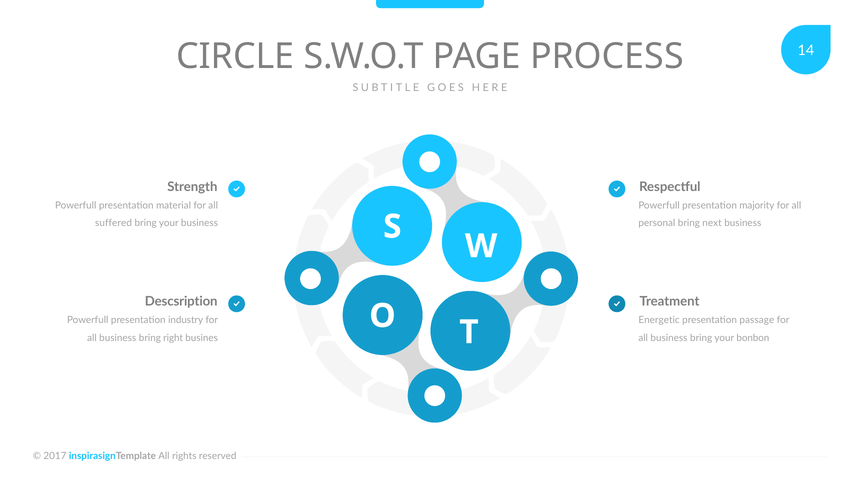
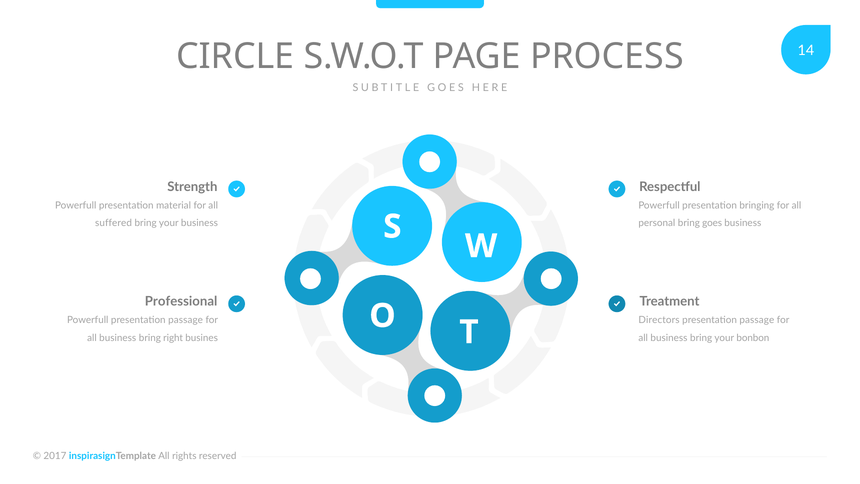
majority: majority -> bringing (757, 205)
next: next -> goes (712, 223)
Descsription: Descsription -> Professional (181, 301)
Powerfull presentation industry: industry -> passage (186, 320)
Energetic: Energetic -> Directors (659, 320)
